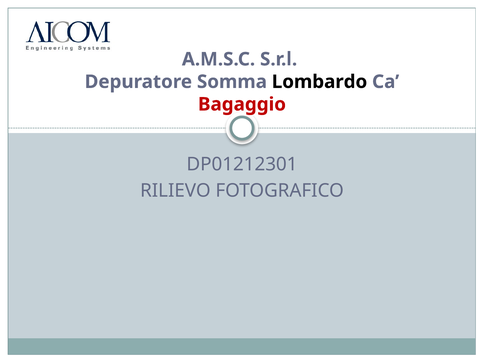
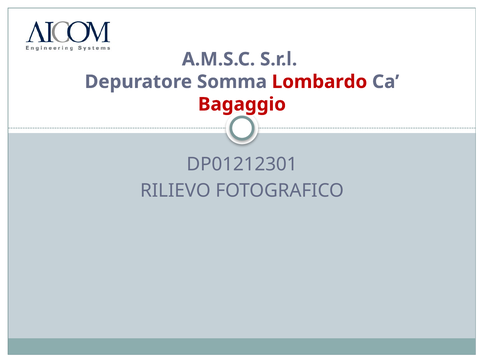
Lombardo colour: black -> red (320, 82)
